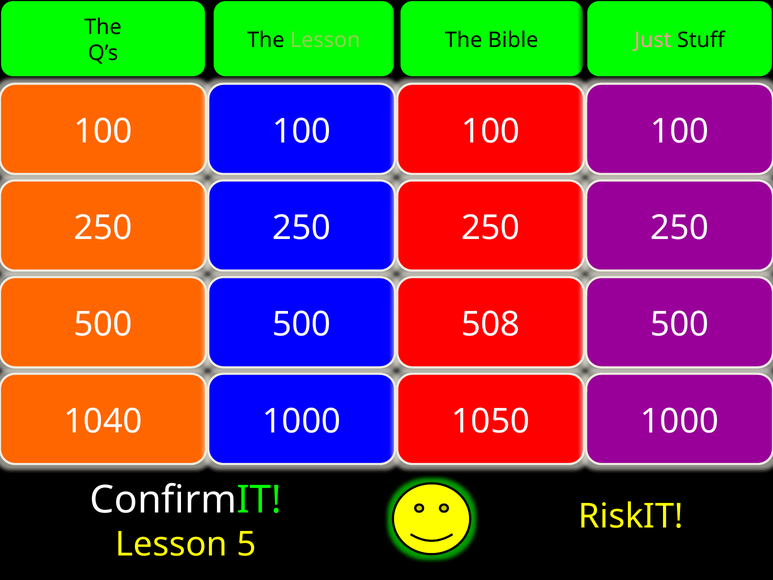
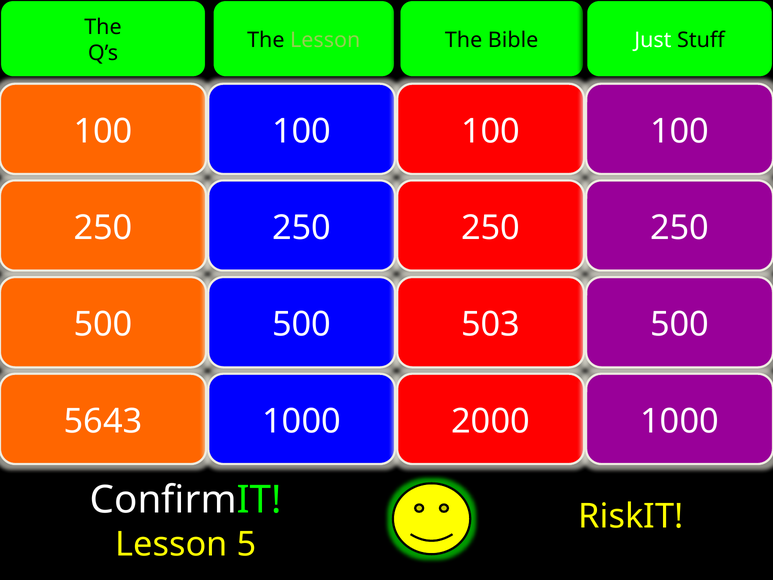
Just colour: pink -> white (653, 40)
508: 508 -> 503 (491, 324)
1040: 1040 -> 5643 (103, 421)
1050: 1050 -> 2000 (491, 421)
